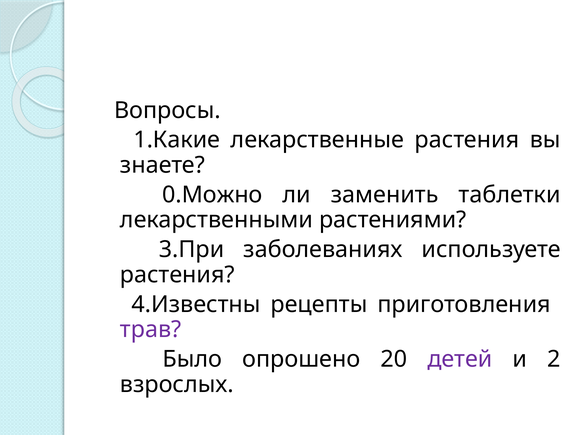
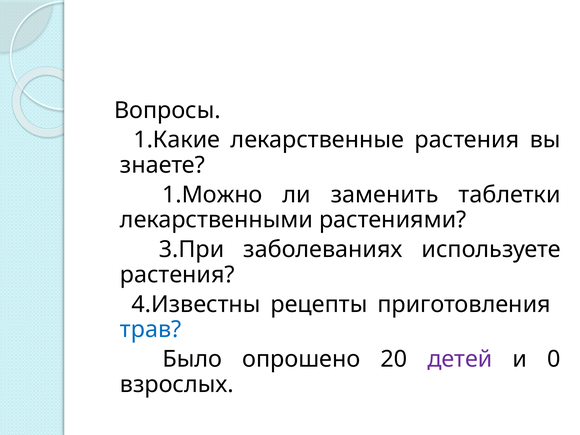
0.Можно: 0.Можно -> 1.Можно (212, 195)
трав colour: purple -> blue (151, 330)
2: 2 -> 0 (554, 359)
